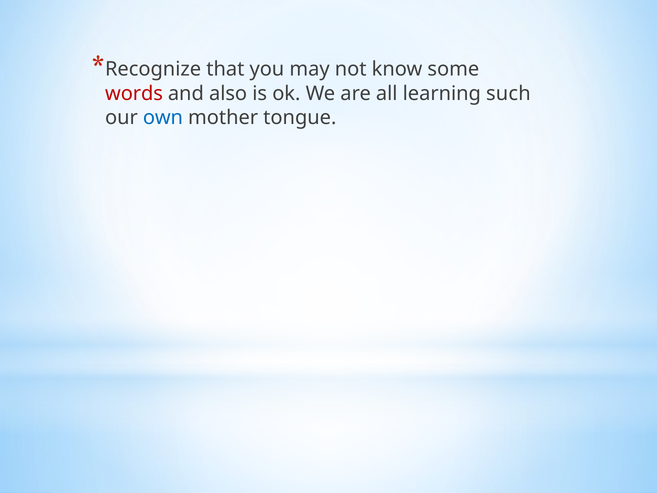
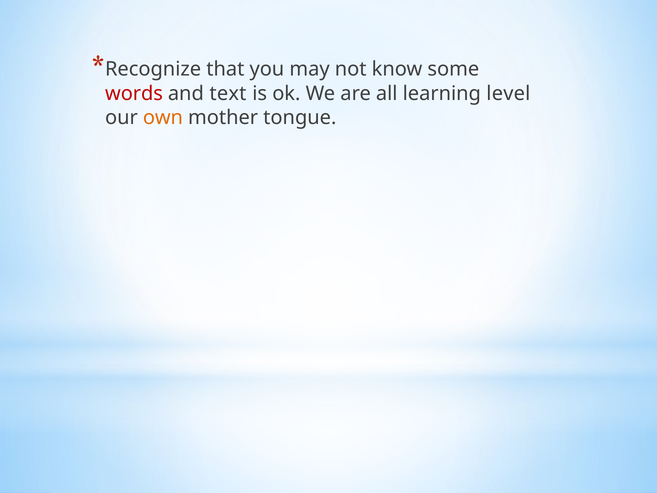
also: also -> text (228, 93)
such: such -> level (508, 93)
own colour: blue -> orange (163, 117)
